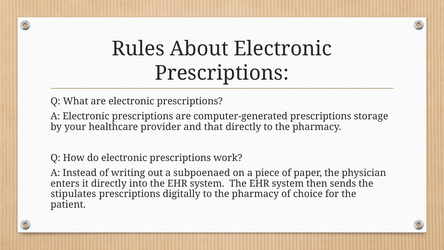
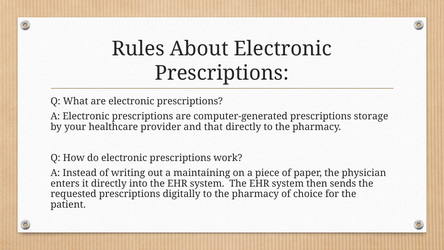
subpoenaed: subpoenaed -> maintaining (202, 173)
stipulates: stipulates -> requested (73, 194)
